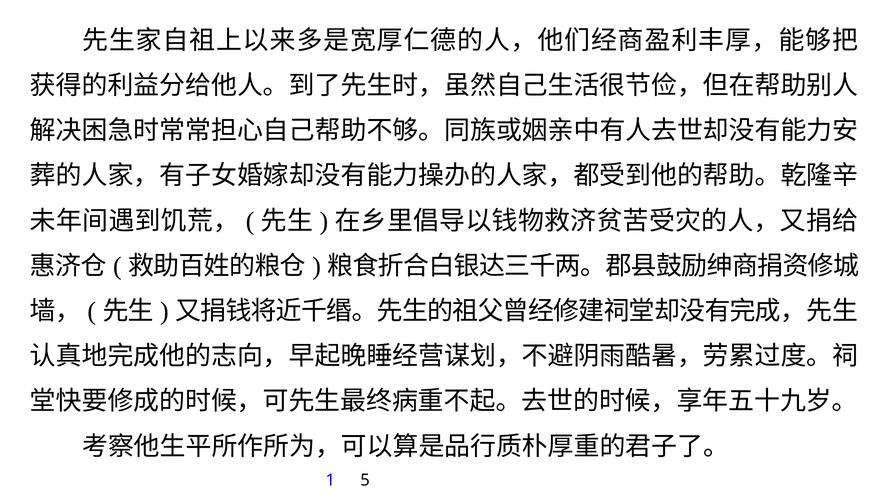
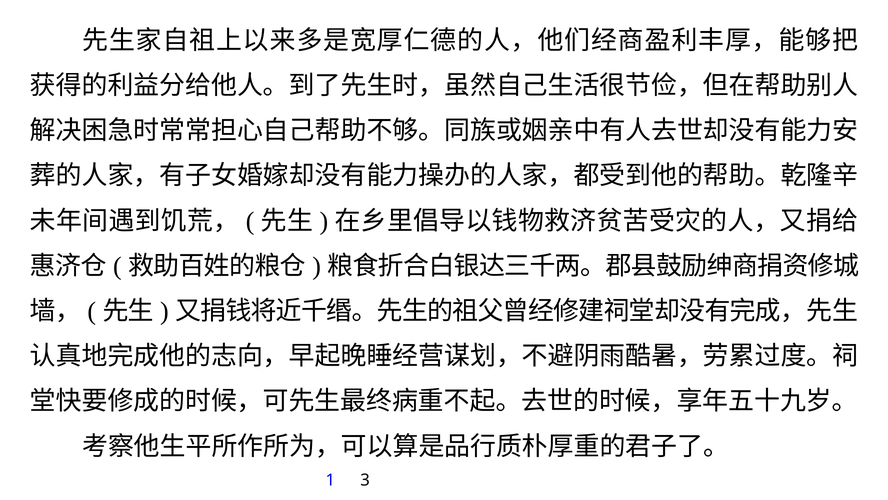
5: 5 -> 3 (365, 480)
